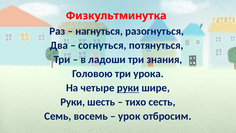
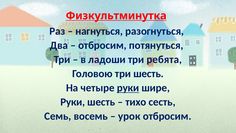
Физкультминутка underline: none -> present (116, 16)
согнуться: согнуться -> отбросим (102, 45)
знания: знания -> ребята (164, 59)
три урока: урока -> шесть (149, 74)
